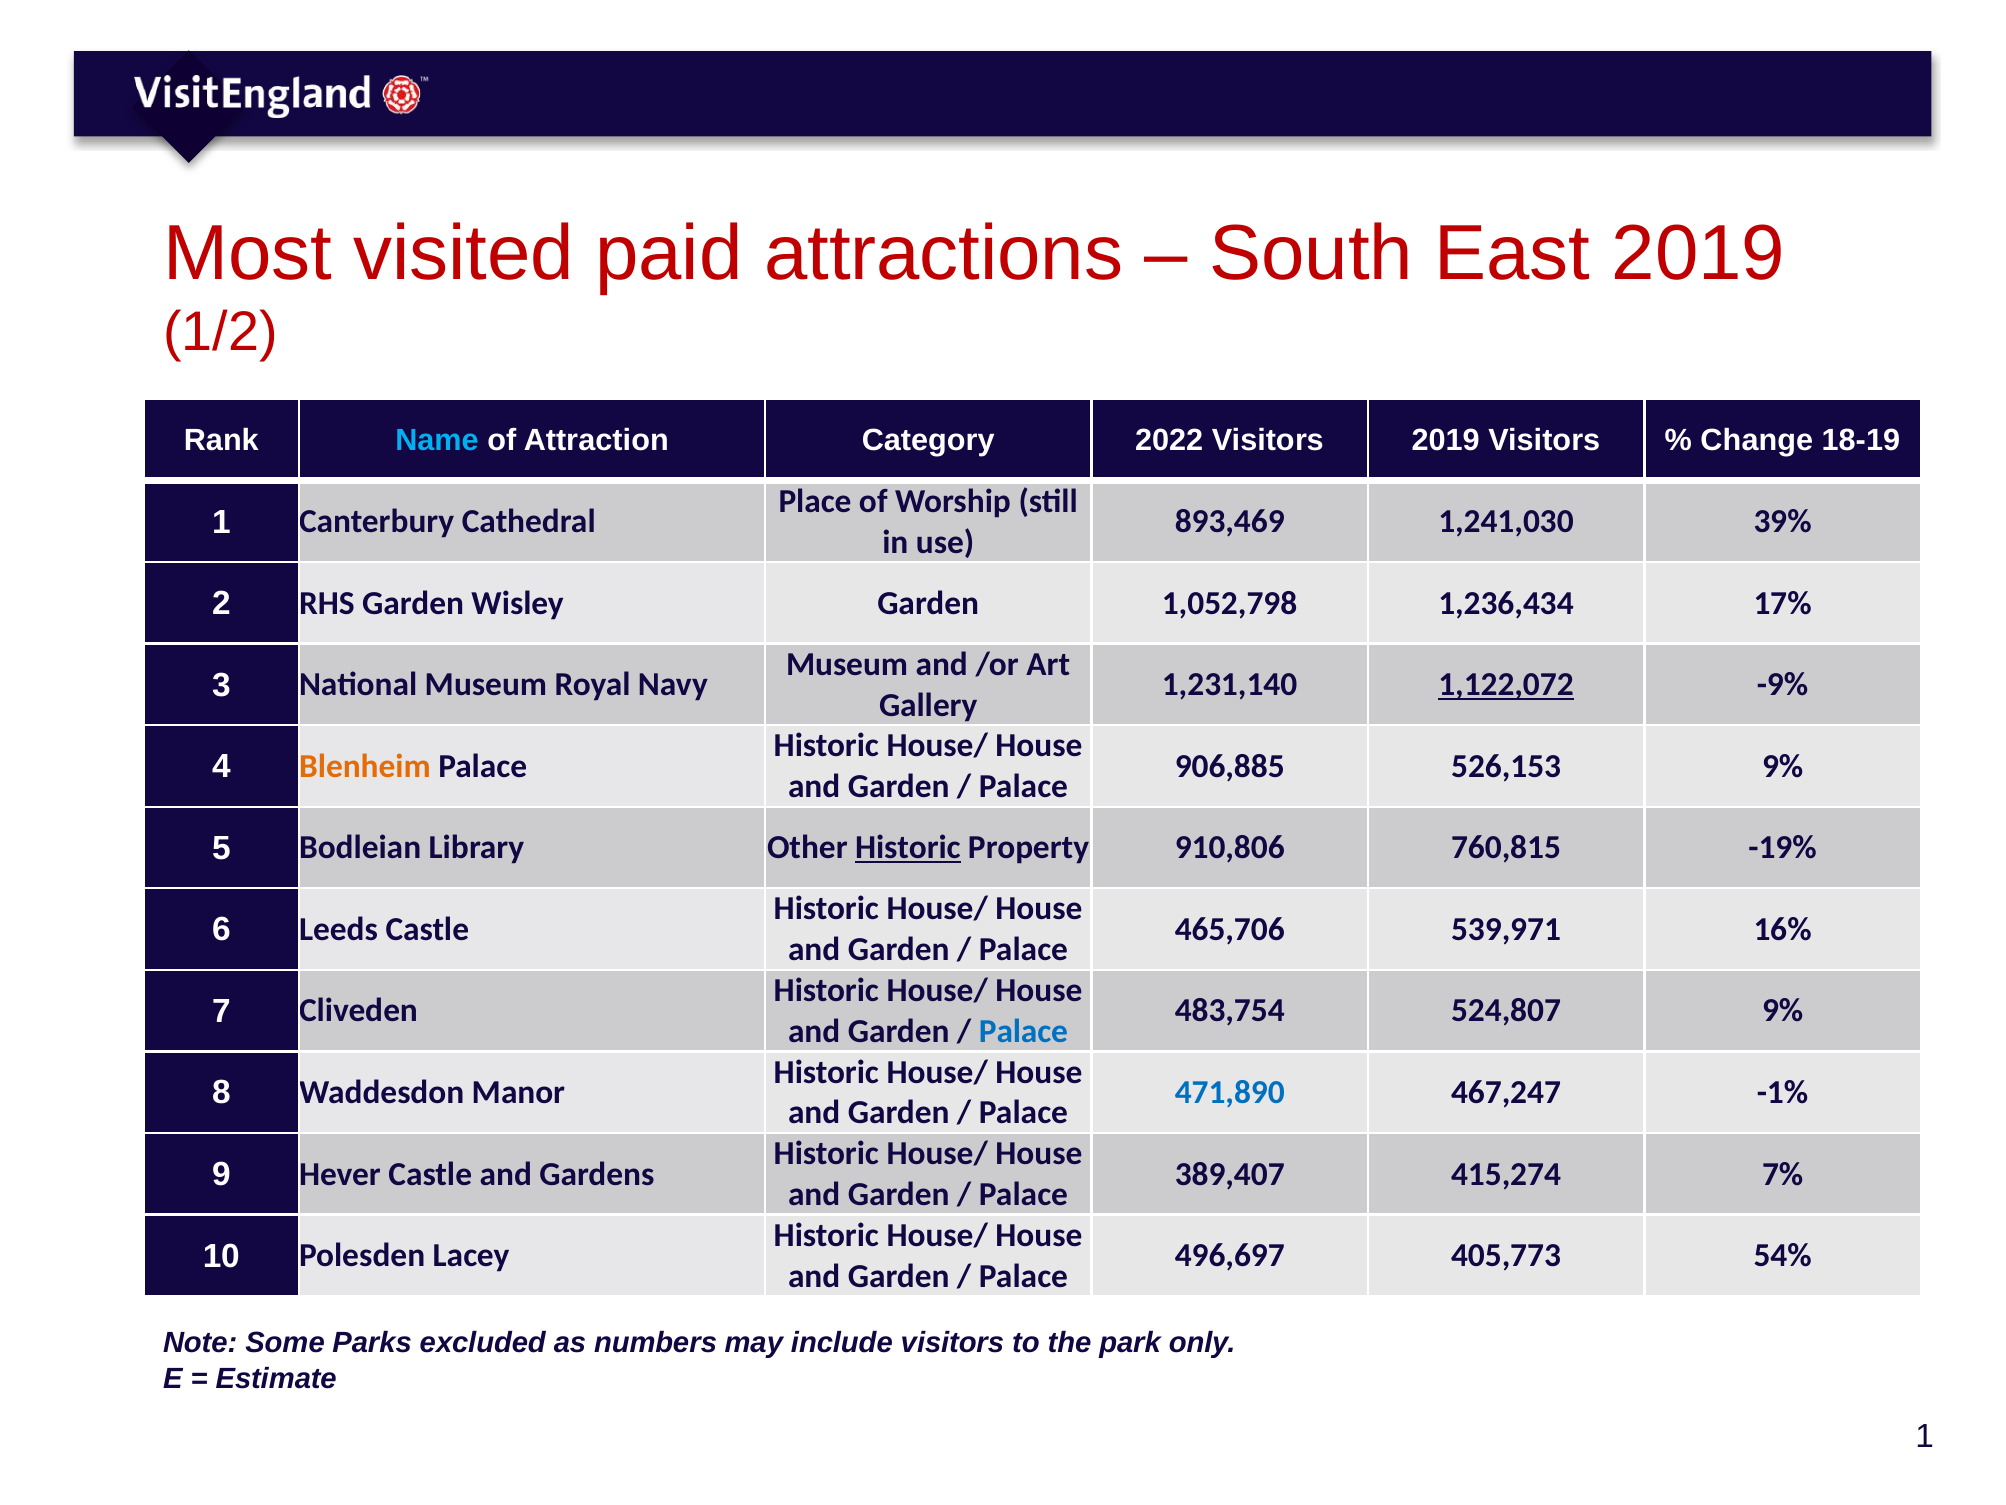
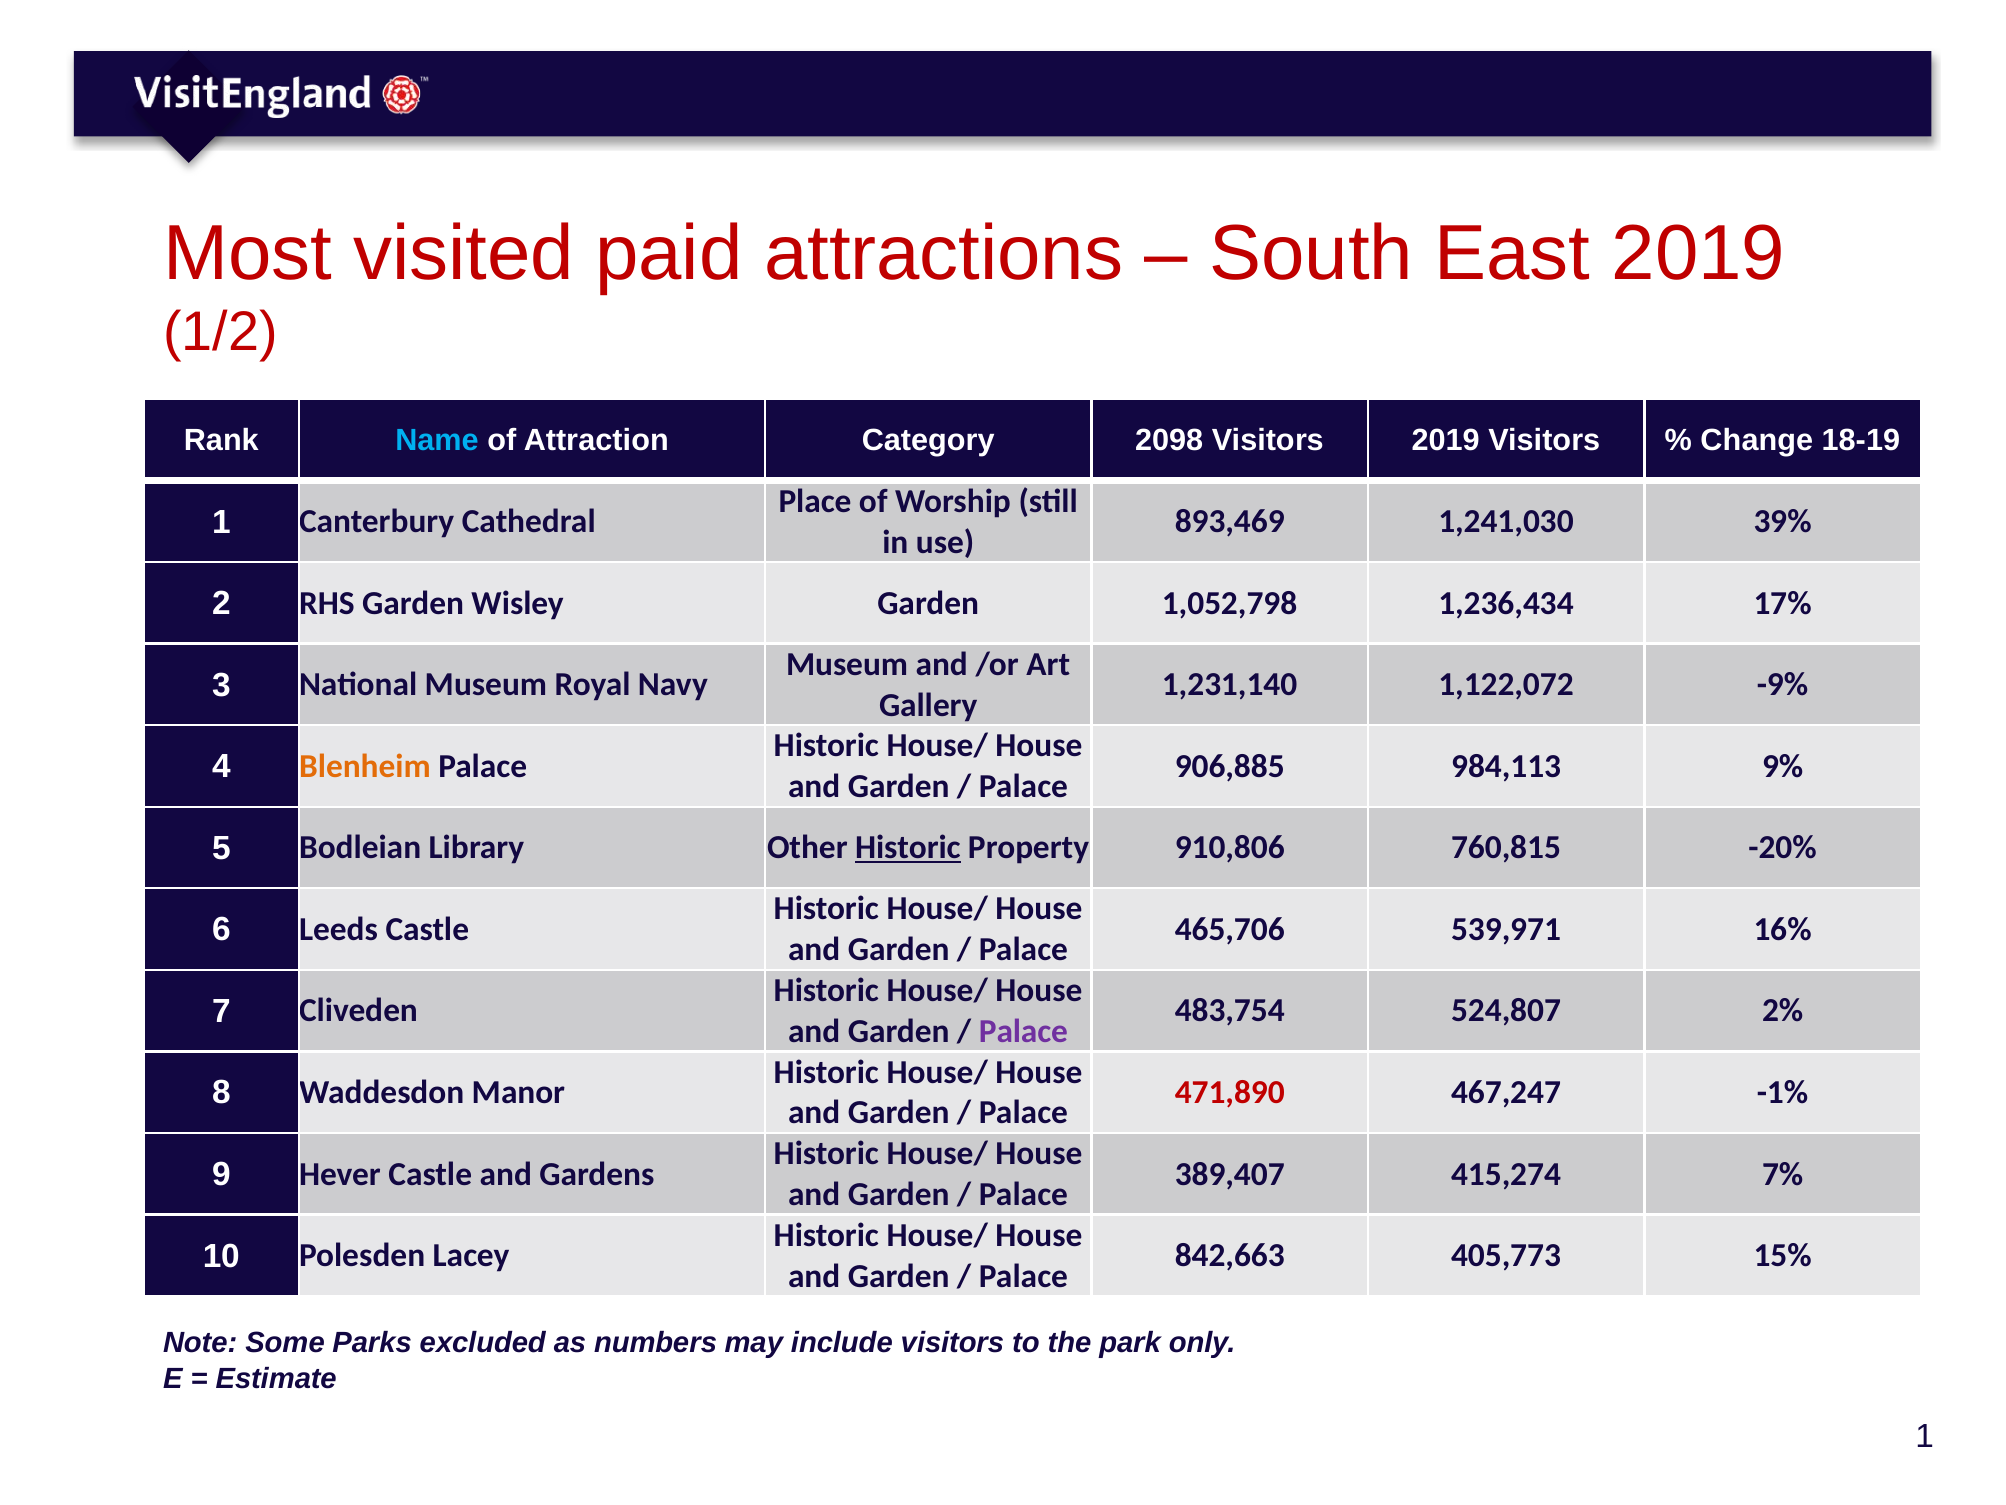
2022: 2022 -> 2098 (1169, 440)
1,122,072 underline: present -> none (1506, 684)
526,153: 526,153 -> 984,113 (1506, 766)
-19%: -19% -> -20% (1783, 848)
524,807 9%: 9% -> 2% (1783, 1011)
Palace colour: blue -> purple (1023, 1031)
471,890 colour: blue -> red (1230, 1092)
496,697: 496,697 -> 842,663 (1230, 1255)
54%: 54% -> 15% (1783, 1255)
